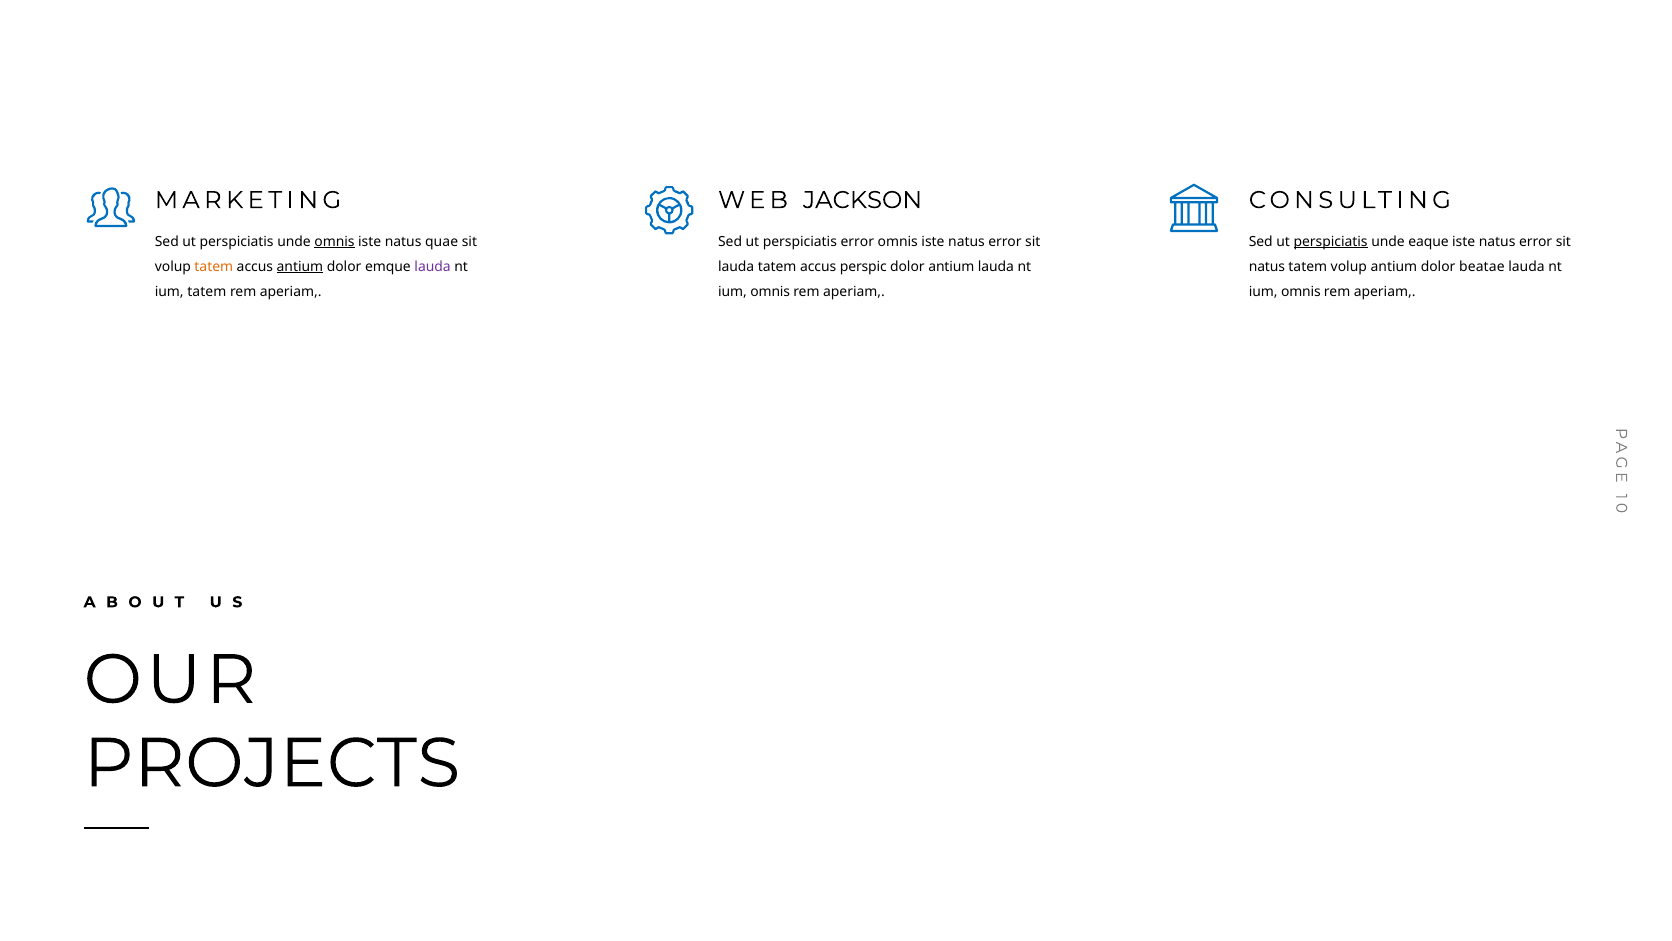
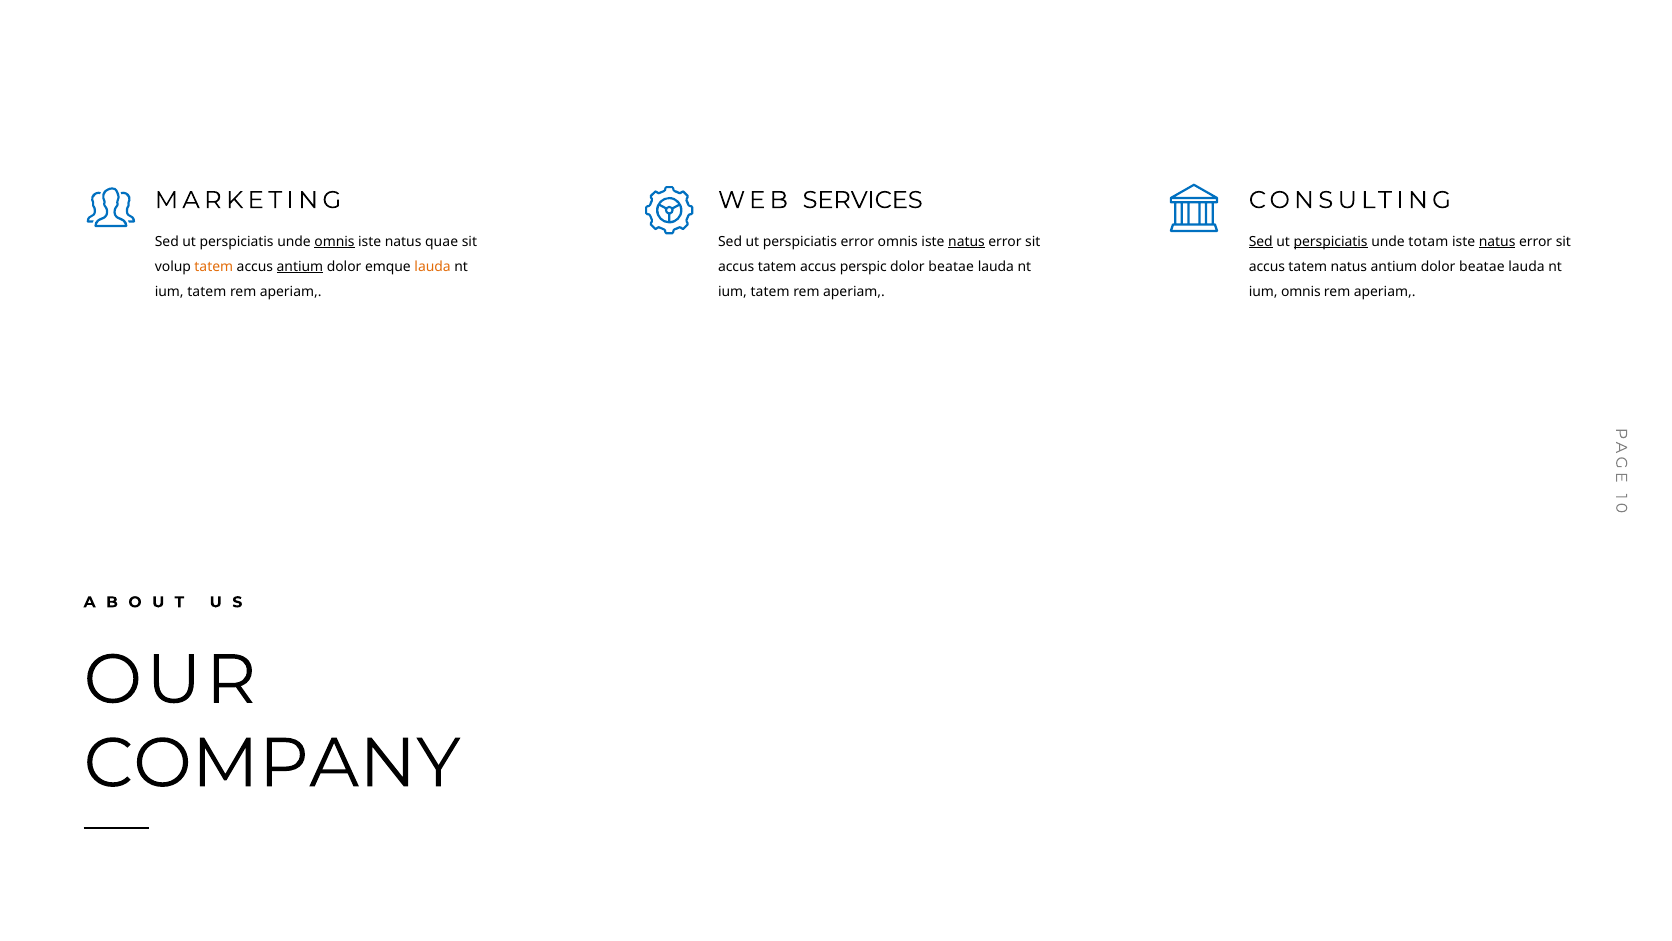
JACKSON: JACKSON -> SERVICES (863, 200)
natus underline: none -> present (966, 242)
Sed underline: none -> present (1261, 242)
eaque: eaque -> totam (1428, 242)
natus underline: none -> present (1497, 242)
lauda colour: purple -> orange (433, 267)
lauda: lauda -> accus (736, 267)
antium: antium -> beatae (951, 267)
natus: natus -> accus (1267, 267)
tatem volup: volup -> natus (1349, 267)
omnis: omnis -> tatem (770, 292)
PROJECTS: PROJECTS -> COMPANY (272, 763)
